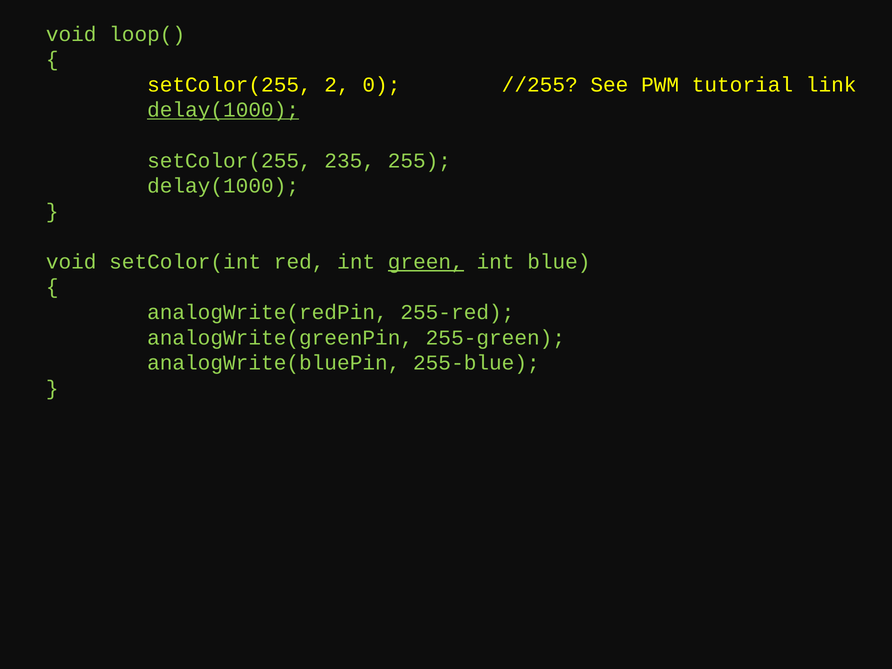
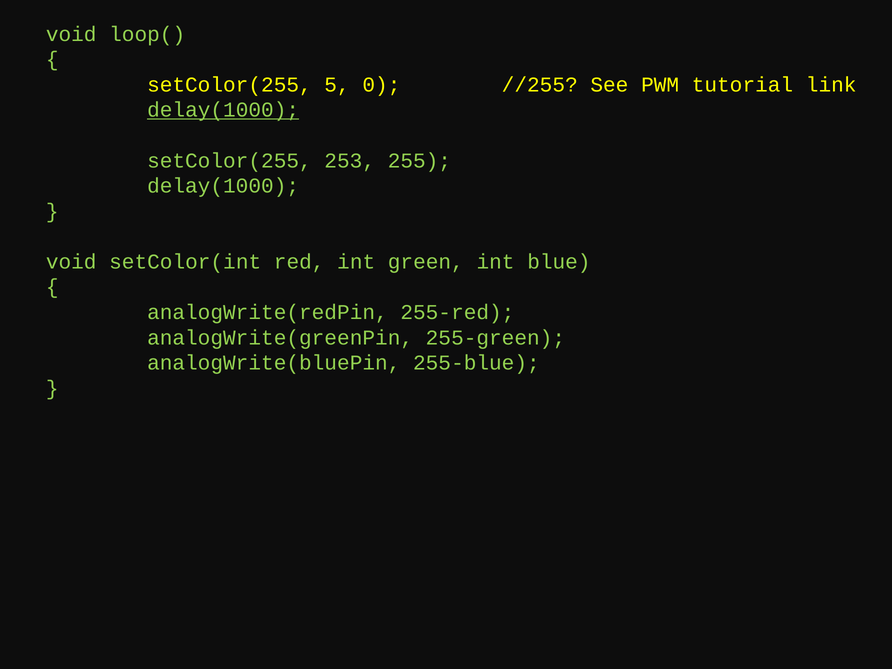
2: 2 -> 5 (337, 85)
235: 235 -> 253 (350, 161)
green underline: present -> none (426, 262)
